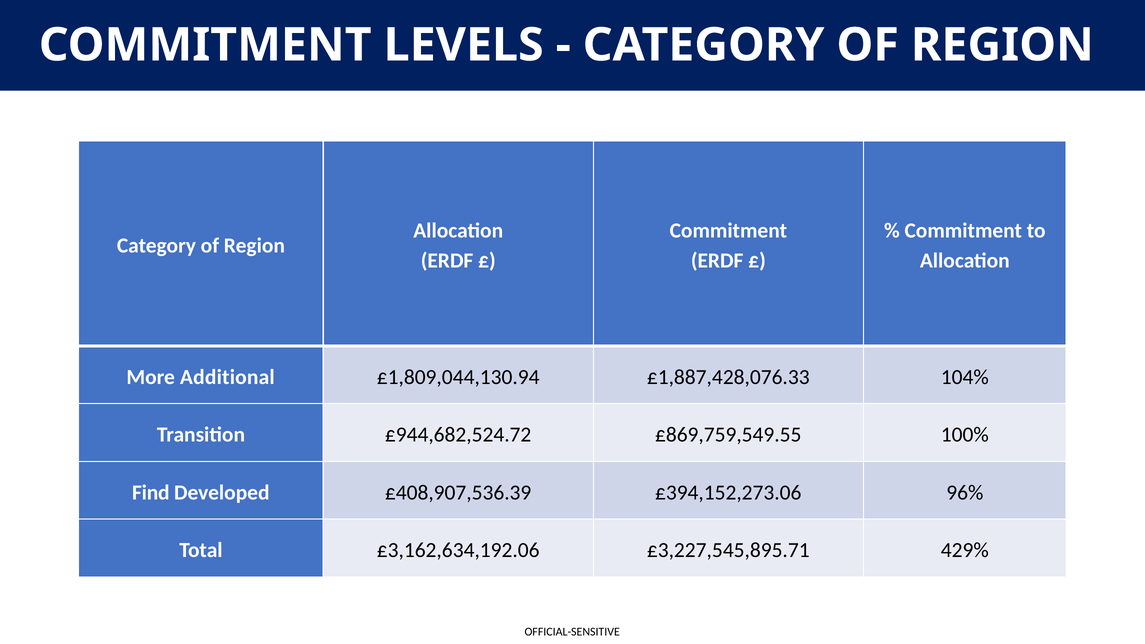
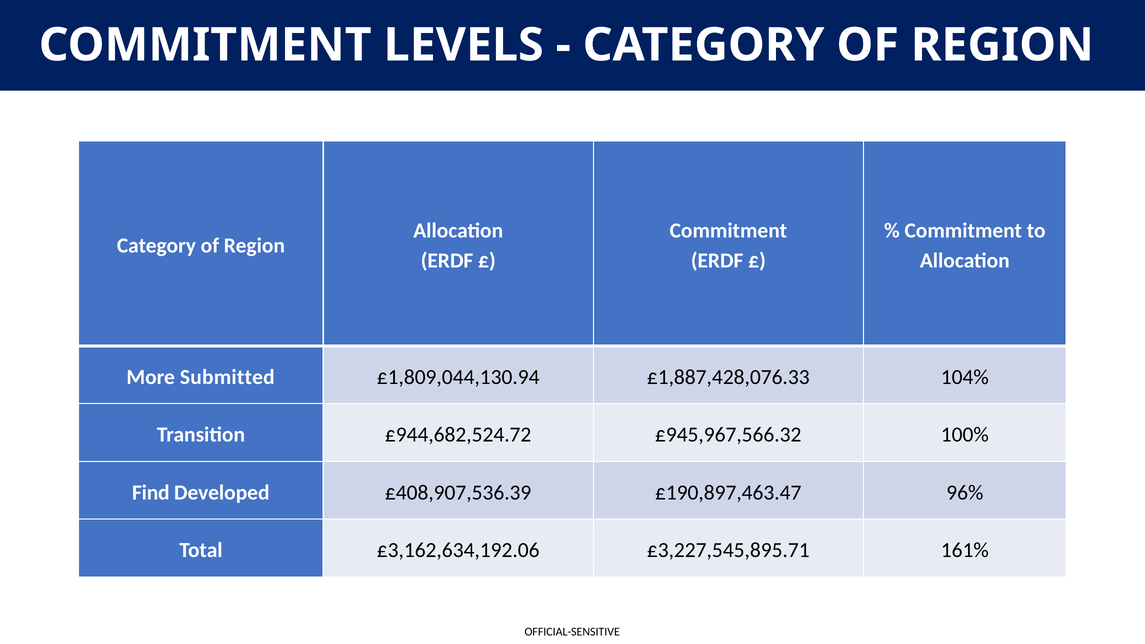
Additional: Additional -> Submitted (227, 377)
£869,759,549.55: £869,759,549.55 -> £945,967,566.32 (728, 435)
£394,152,273.06: £394,152,273.06 -> £190,897,463.47 (728, 493)
429%: 429% -> 161% (965, 550)
